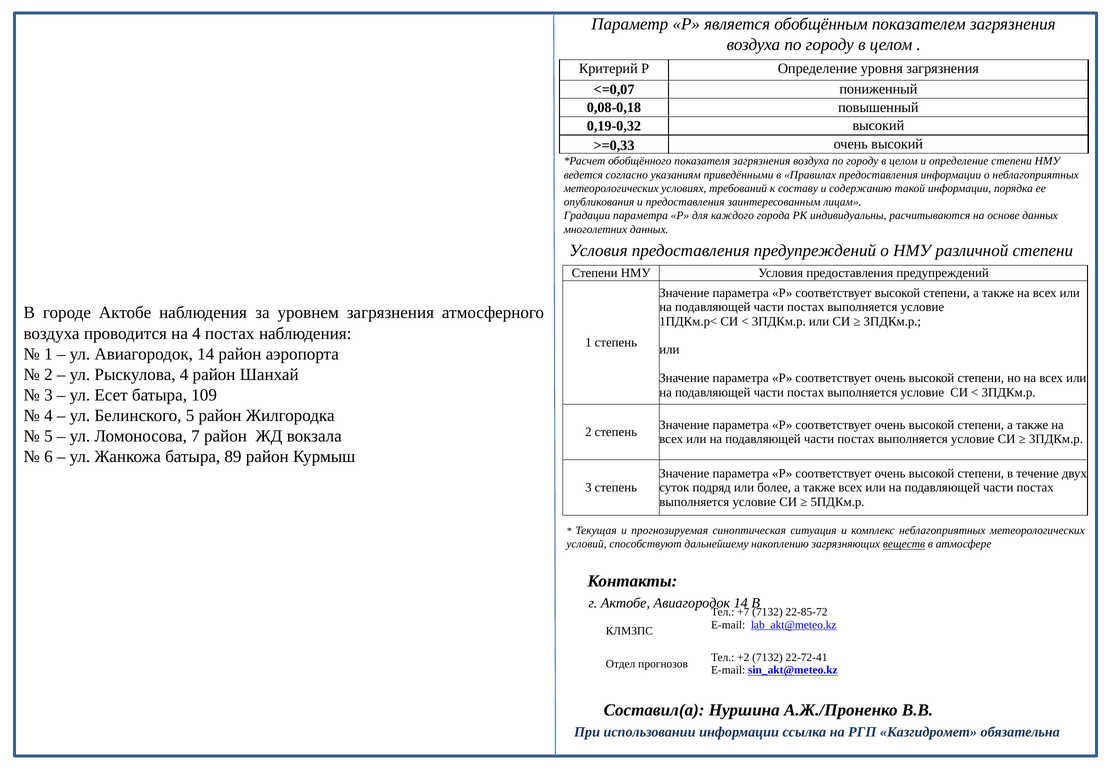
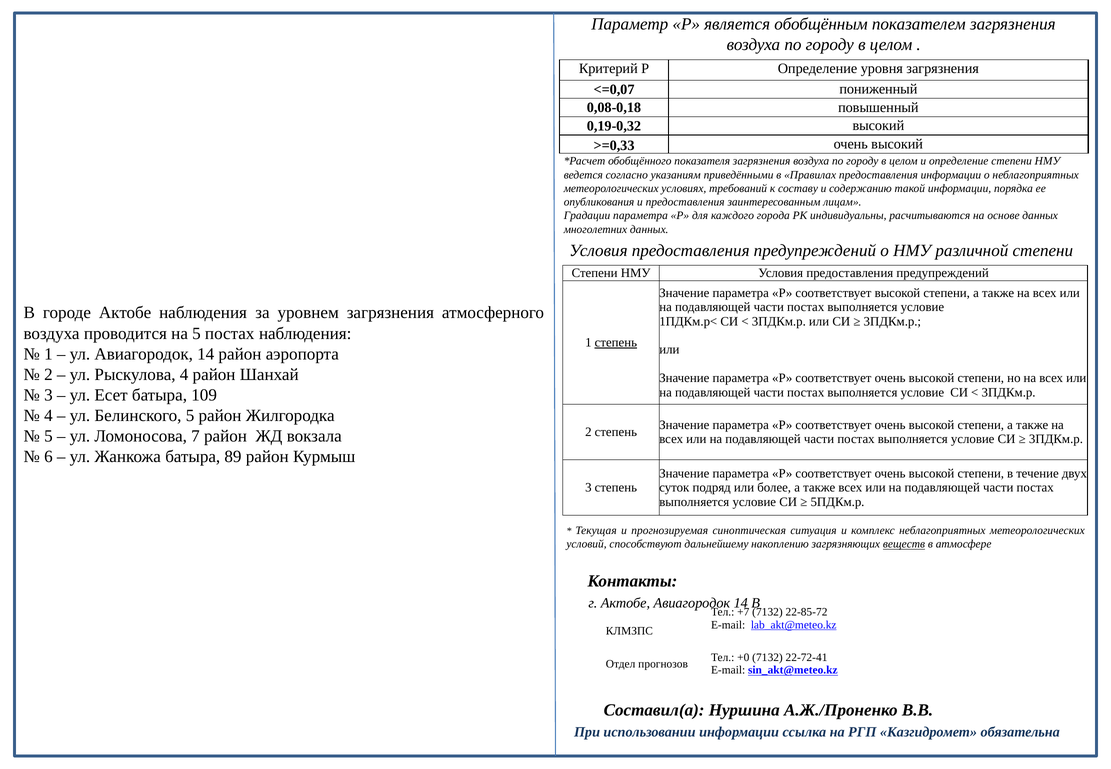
на 4: 4 -> 5 (196, 333)
степень underline: none -> present (616, 343)
+2: +2 -> +0 (743, 658)
